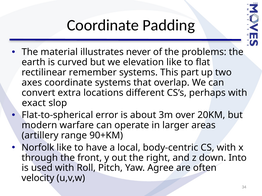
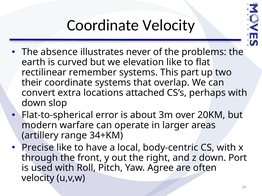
Coordinate Padding: Padding -> Velocity (169, 25)
material: material -> absence (59, 52)
axes: axes -> their (32, 83)
different: different -> attached (145, 93)
exact: exact -> down (34, 103)
90+KM: 90+KM -> 34+KM (106, 136)
Norfolk: Norfolk -> Precise (38, 148)
Into: Into -> Port (238, 158)
